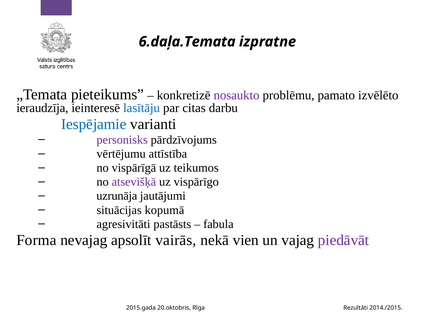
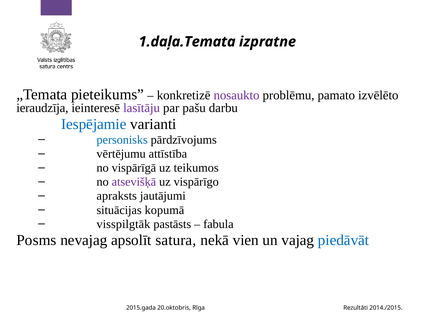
6.daļa.Temata: 6.daļa.Temata -> 1.daļa.Temata (187, 42)
lasītāju colour: blue -> purple (142, 108)
citas: citas -> pašu (194, 108)
personisks colour: purple -> blue (122, 140)
uzrunāja: uzrunāja -> apraksts (117, 196)
agresivitāti: agresivitāti -> visspilgtāk (123, 224)
Forma: Forma -> Posms (36, 240)
vairās: vairās -> satura (176, 240)
piedāvāt colour: purple -> blue (344, 240)
